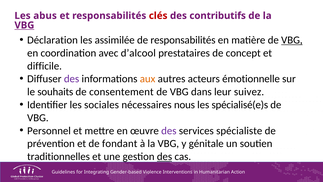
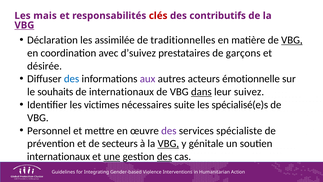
abus: abus -> mais (45, 16)
de responsabilités: responsabilités -> traditionnelles (183, 40)
d’alcool: d’alcool -> d’suivez (138, 53)
concept: concept -> garçons (243, 53)
difficile: difficile -> désirée (45, 66)
des colour: purple -> blue (72, 79)
aux colour: orange -> purple (148, 79)
de consentement: consentement -> internationaux (121, 92)
dans underline: none -> present (201, 92)
sociales: sociales -> victimes (102, 105)
nous: nous -> suite (184, 105)
fondant: fondant -> secteurs (120, 143)
VBG underline: none -> present (168, 143)
traditionnelles: traditionnelles -> internationaux (59, 156)
une underline: none -> present (112, 156)
